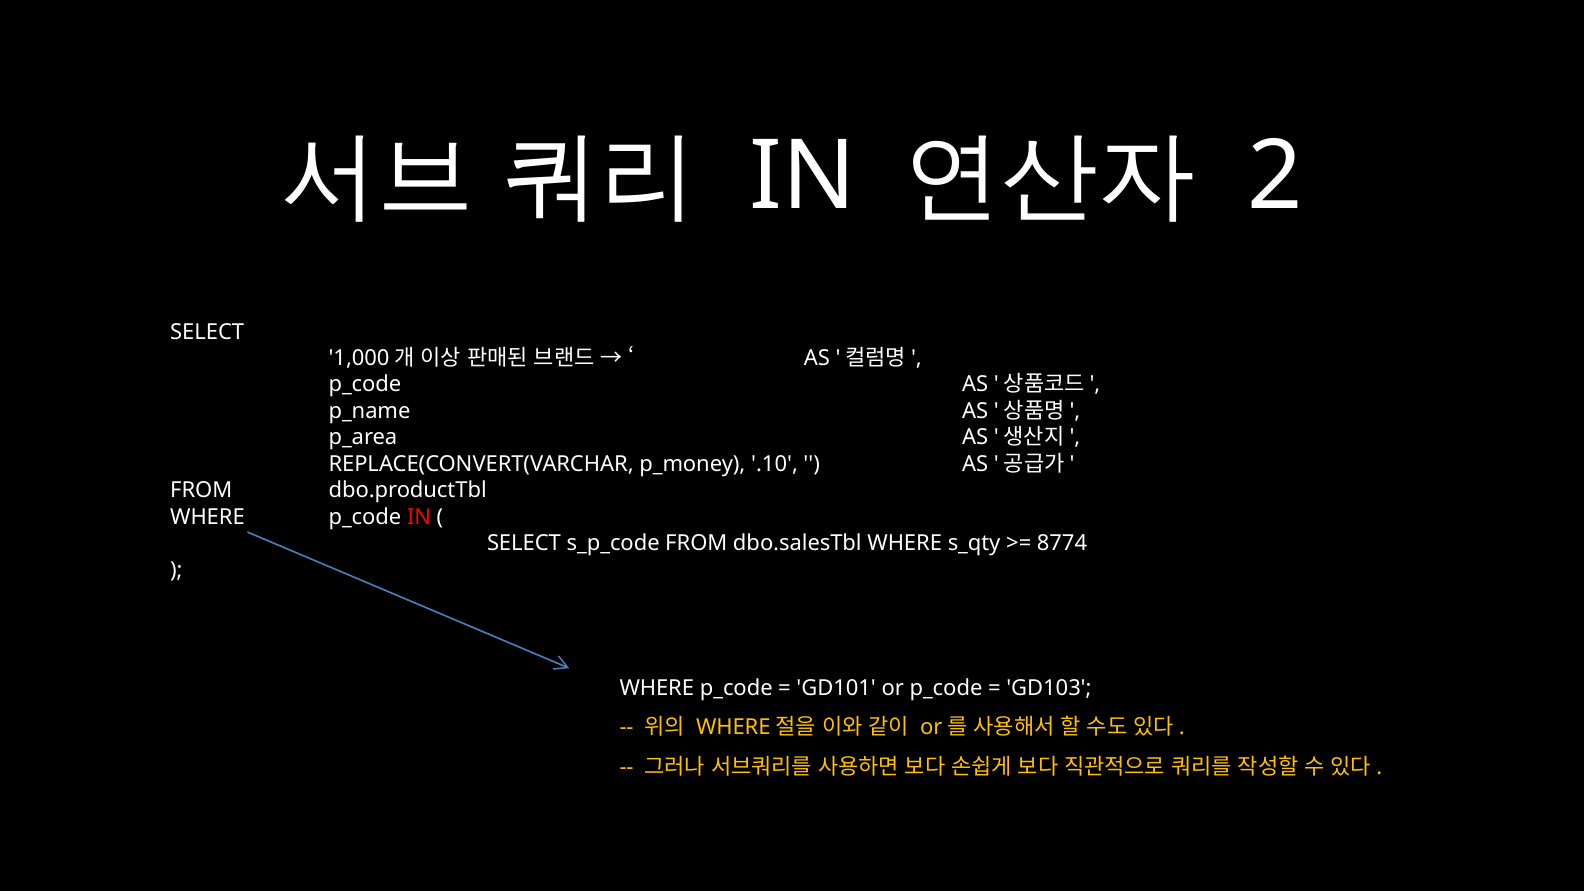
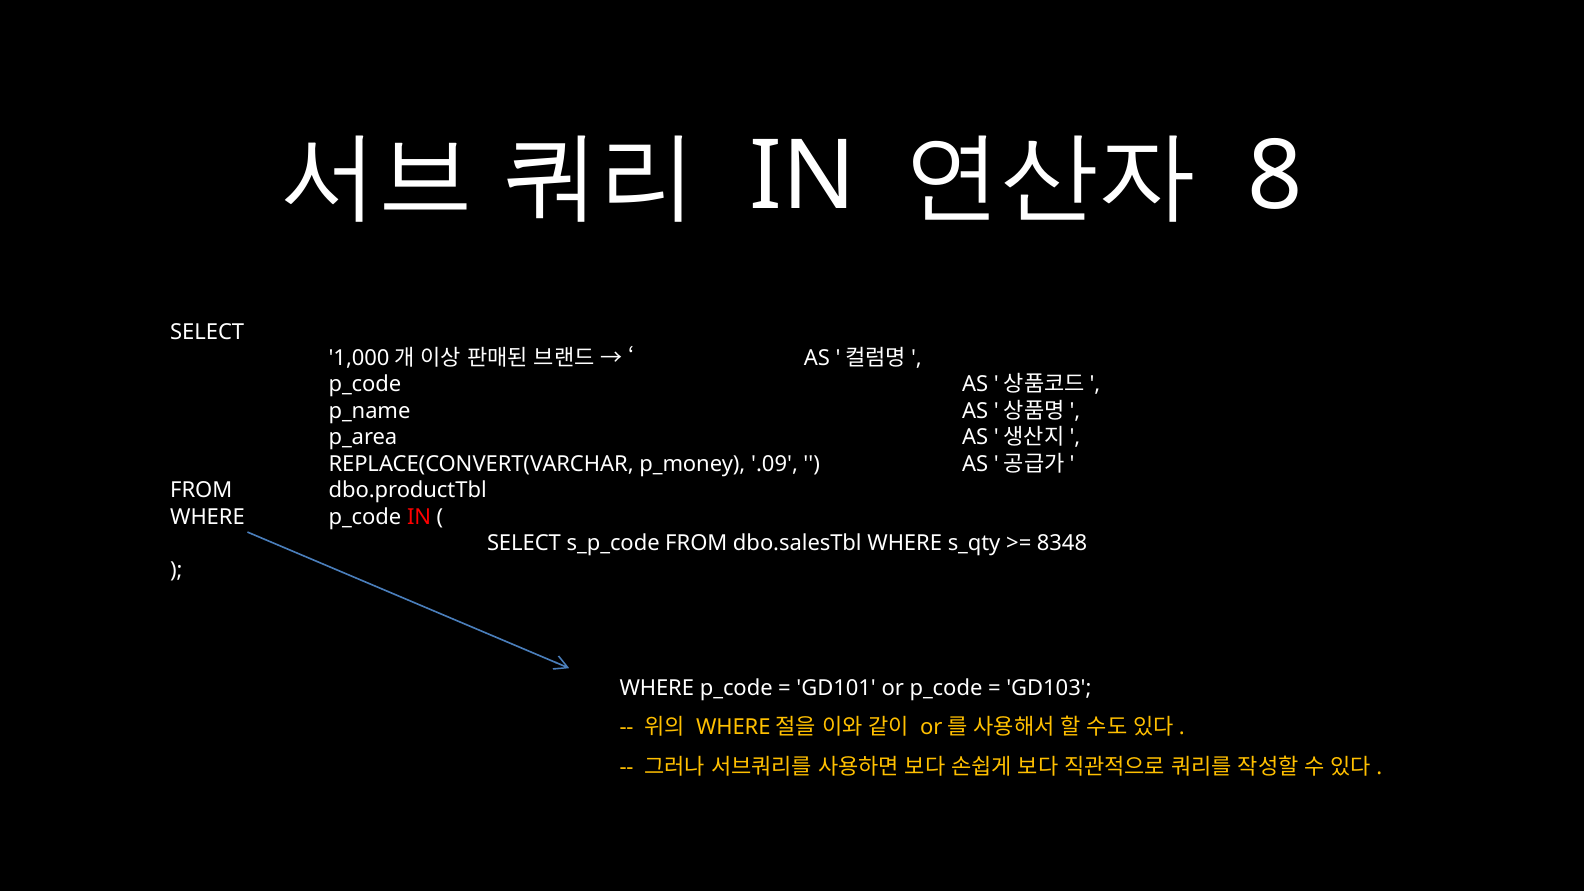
2: 2 -> 8 (1275, 177)
.10: .10 -> .09 (775, 464)
8774: 8774 -> 8348 (1062, 543)
